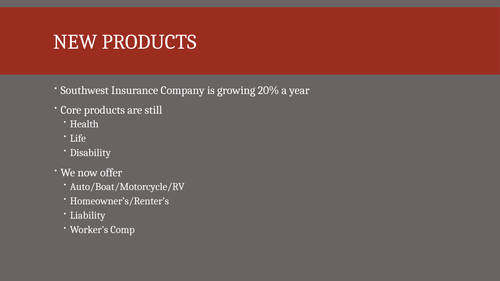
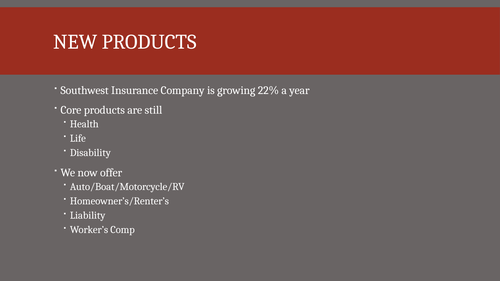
20%: 20% -> 22% (268, 90)
